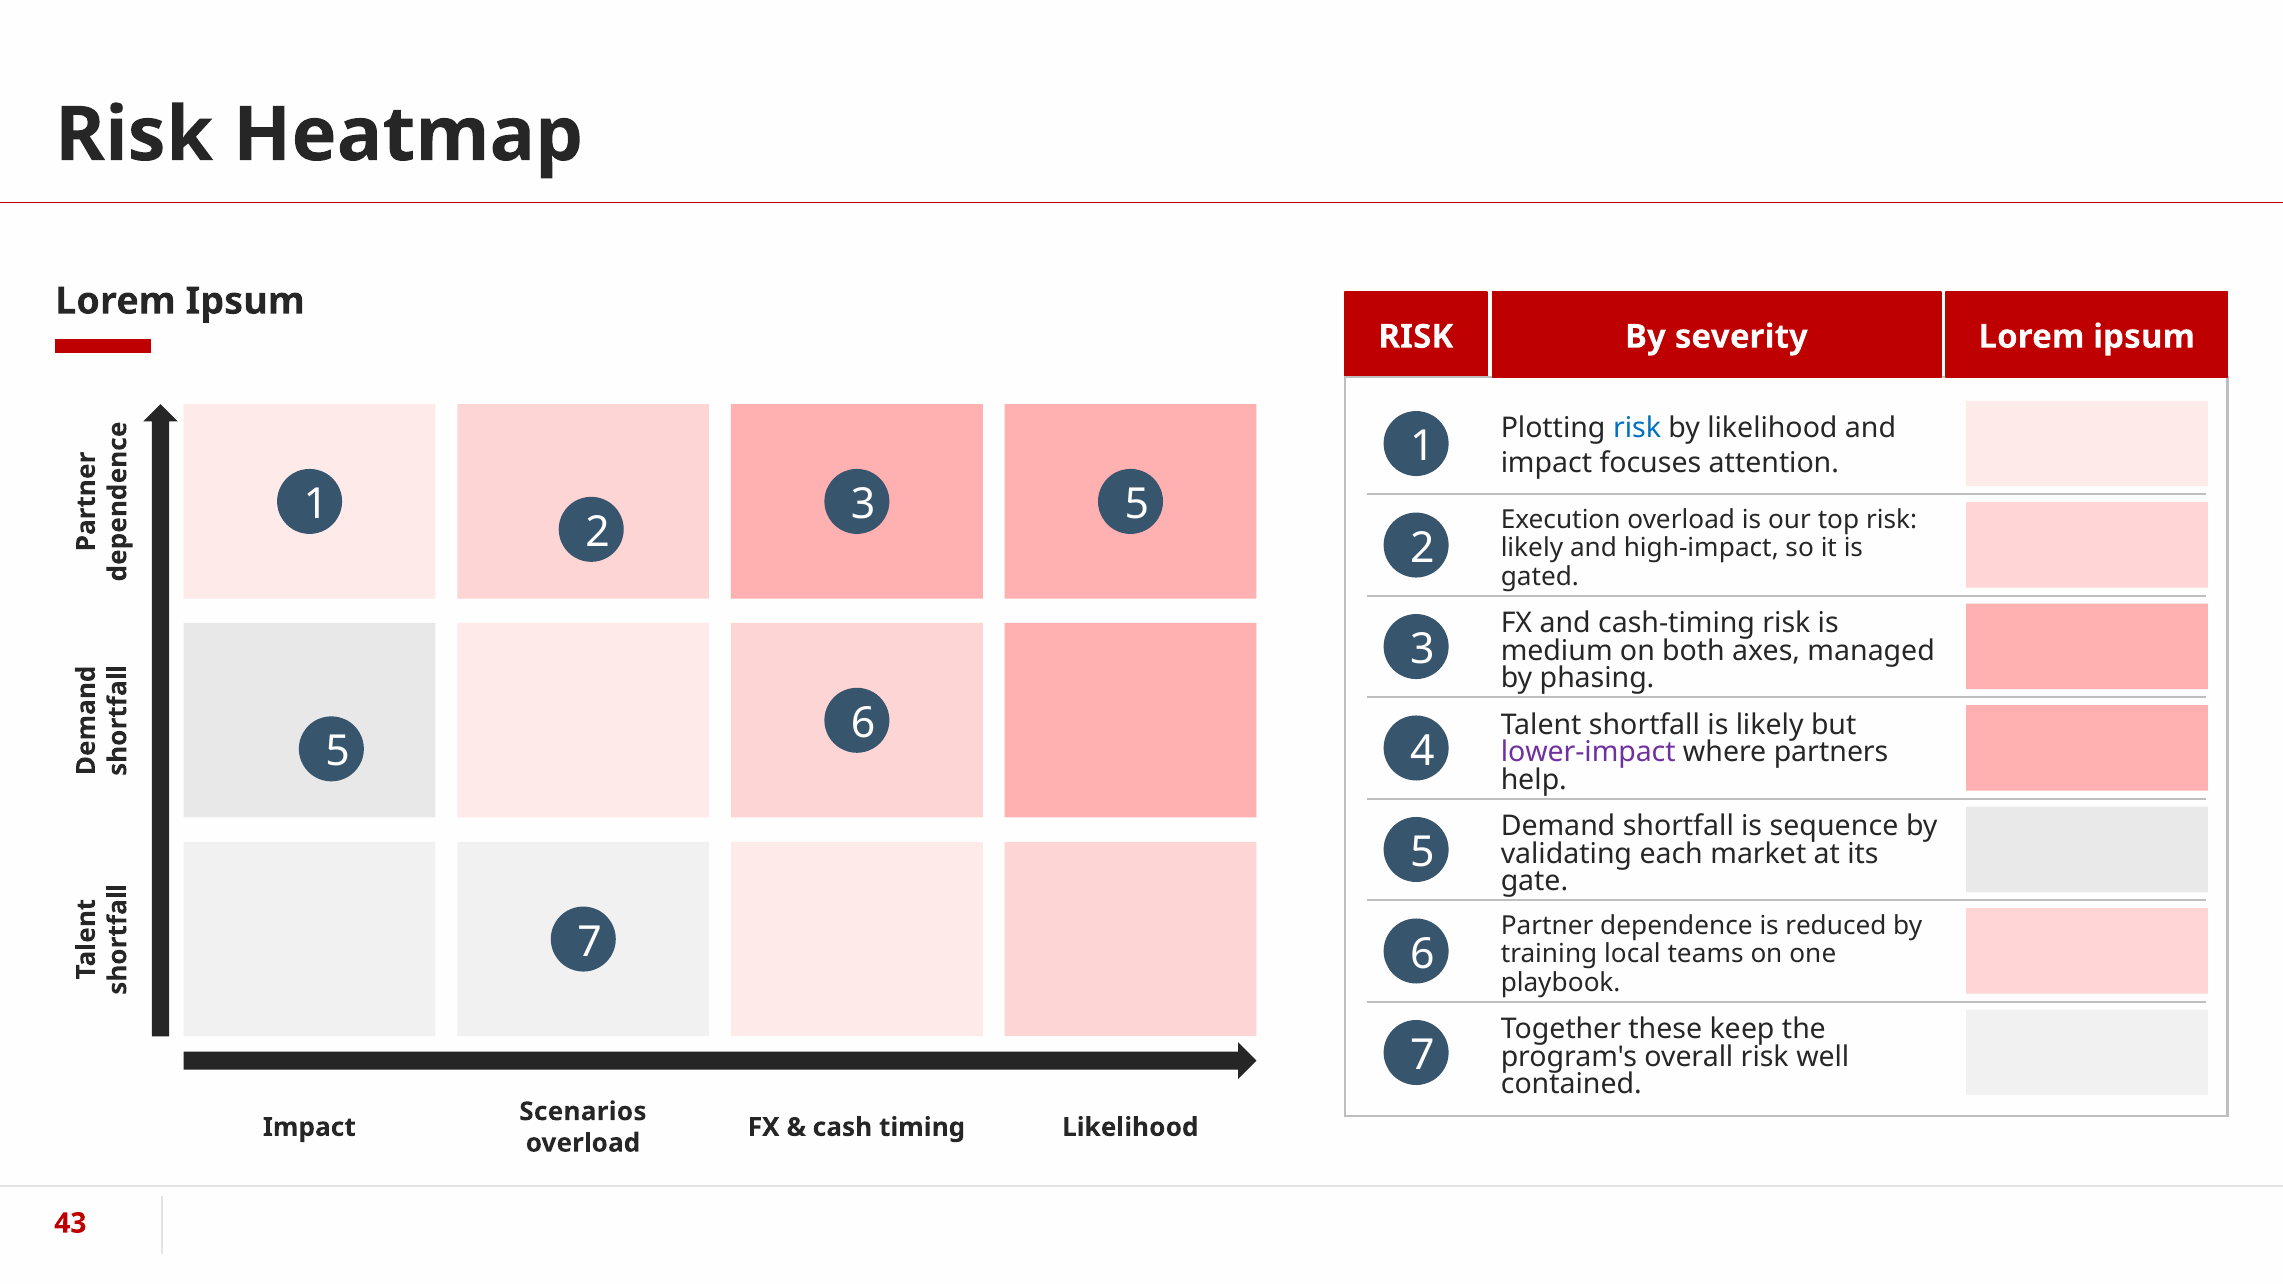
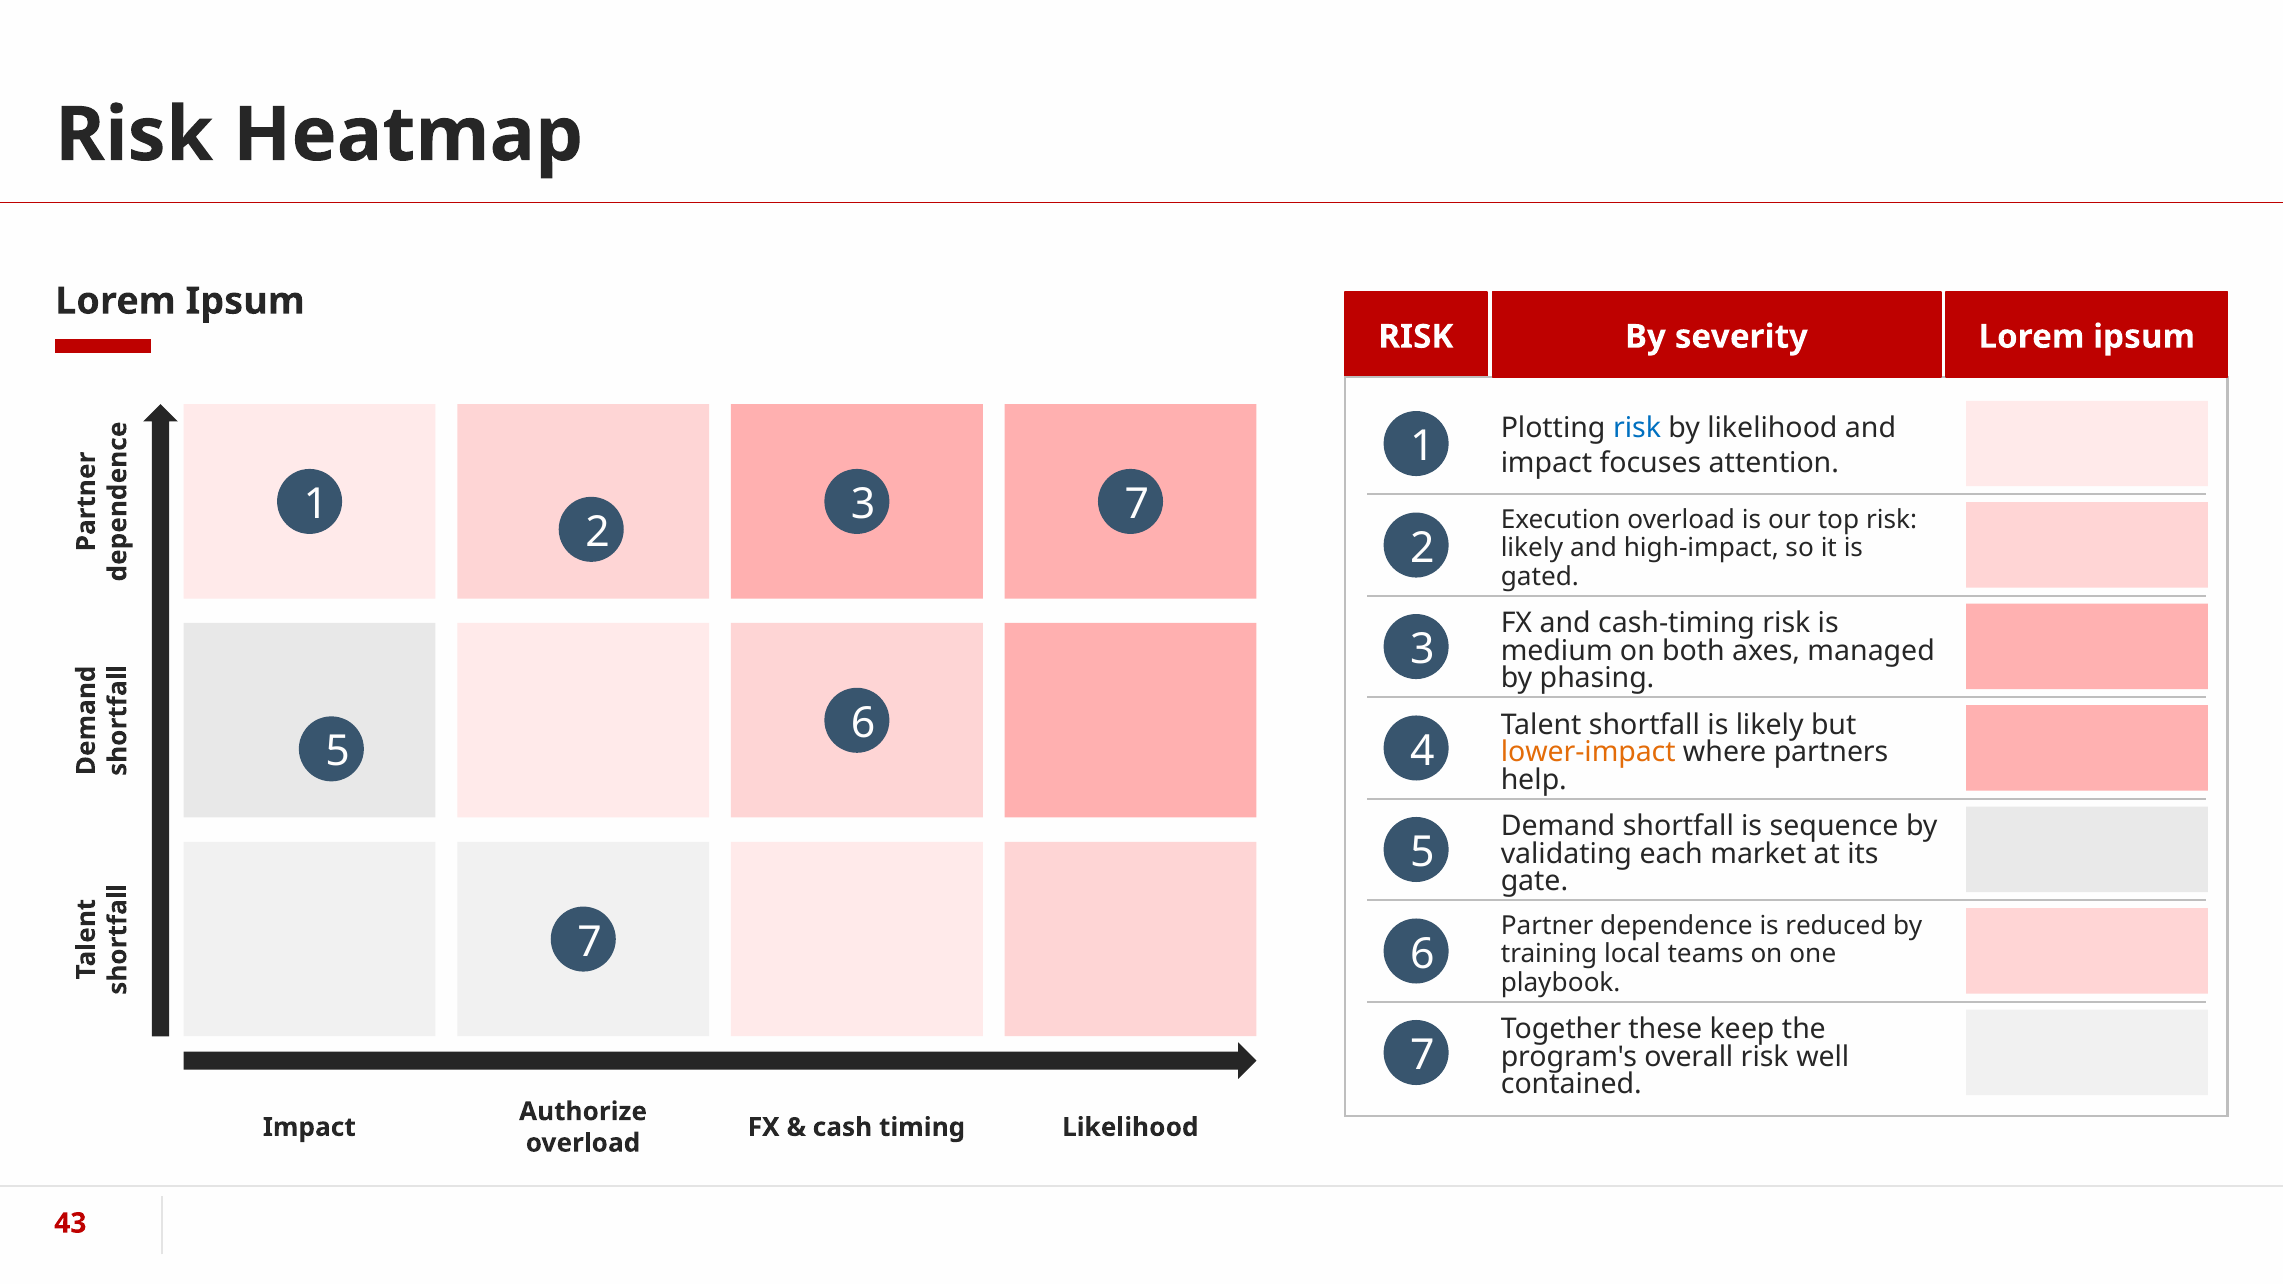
3 5: 5 -> 7 (1137, 504)
lower-impact colour: purple -> orange (1588, 752)
Scenarios: Scenarios -> Authorize (583, 1112)
